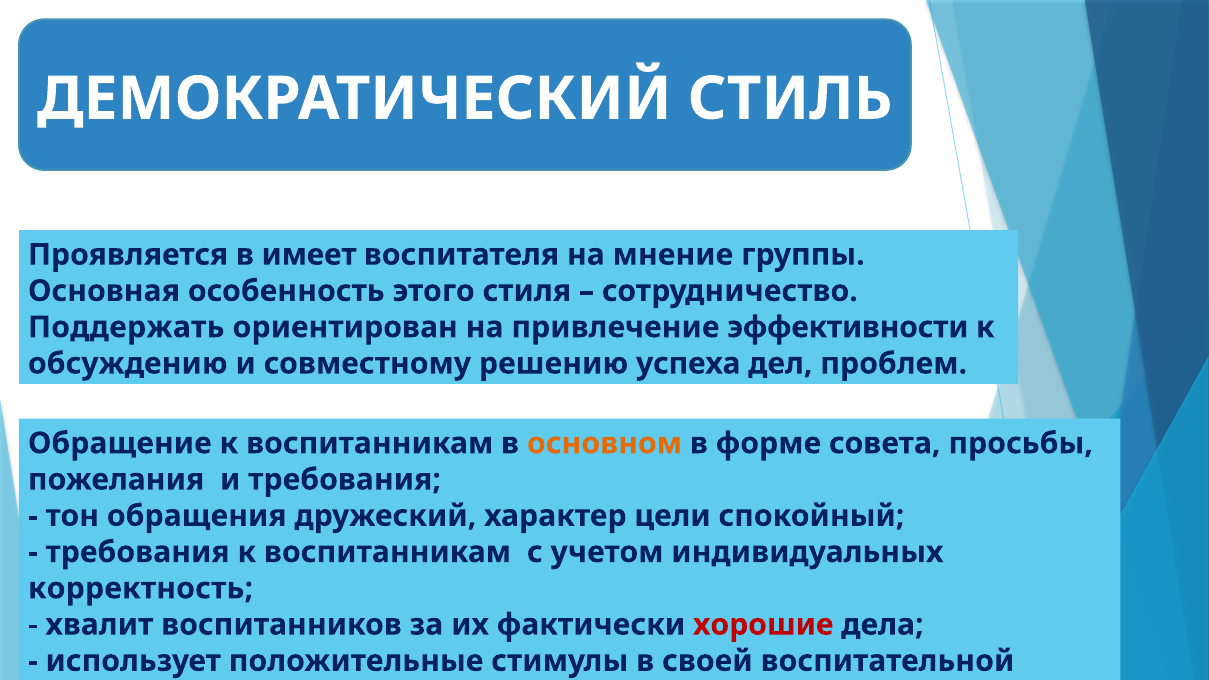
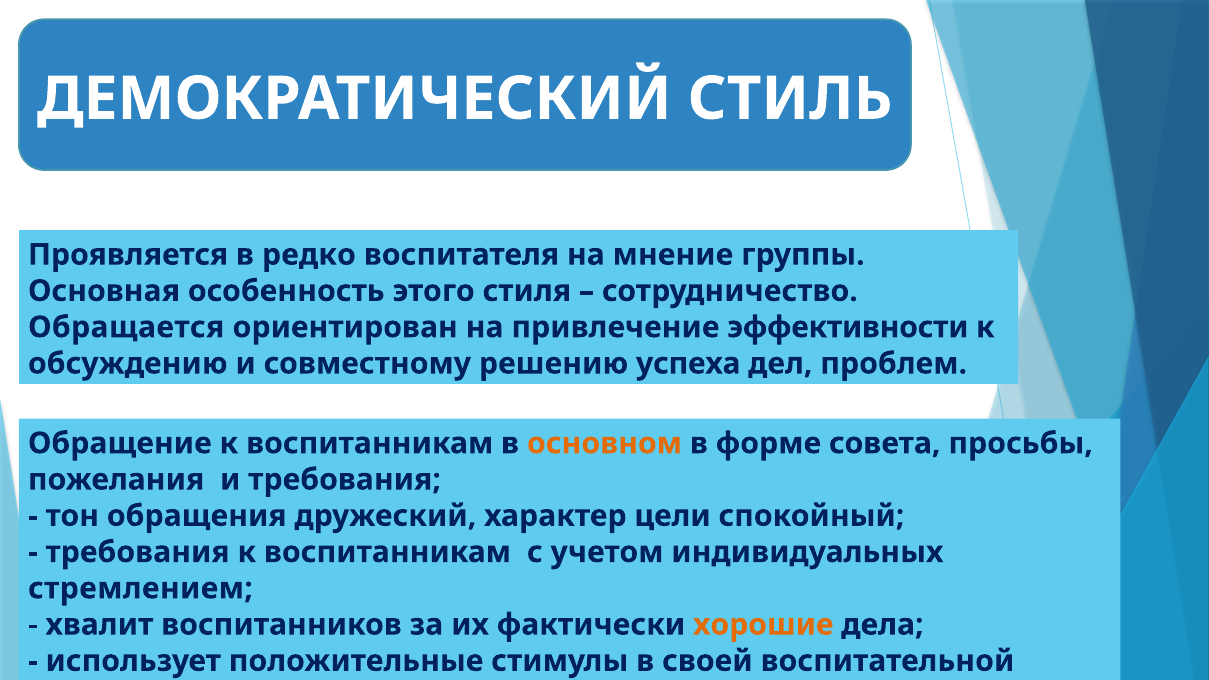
имеет: имеет -> редко (309, 255)
Поддержать: Поддержать -> Обращается (126, 327)
корректность: корректность -> стремлением (140, 588)
хорошие colour: red -> orange (763, 625)
